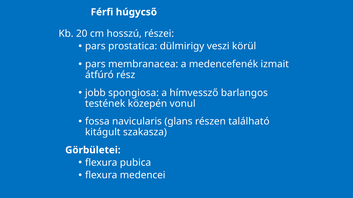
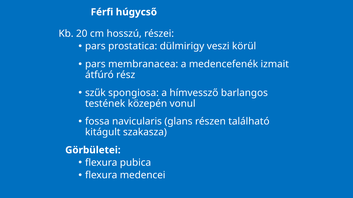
jobb: jobb -> szűk (95, 93)
